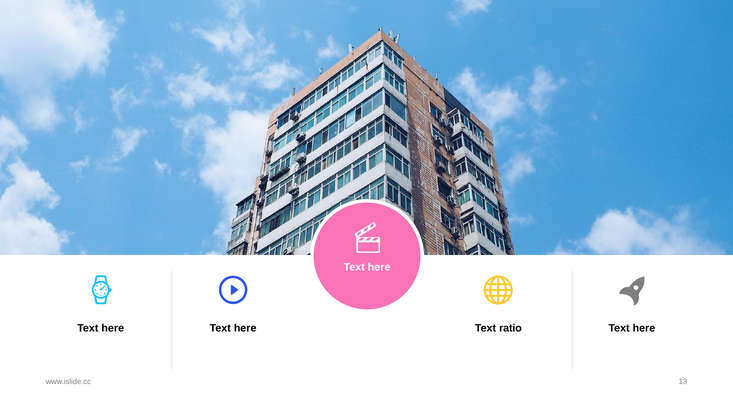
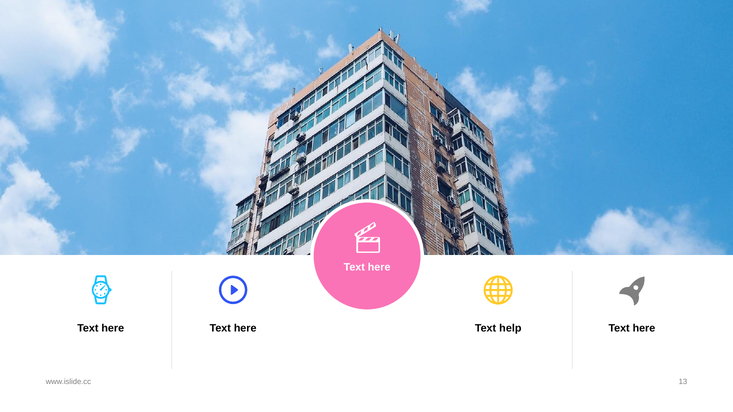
ratio: ratio -> help (510, 328)
